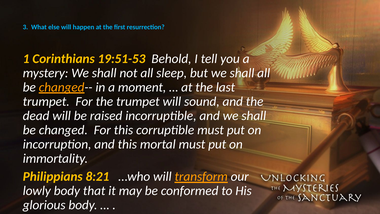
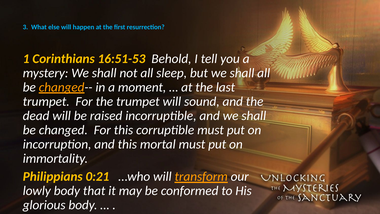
19:51-53: 19:51-53 -> 16:51-53 (122, 59)
8:21: 8:21 -> 0:21 (97, 176)
